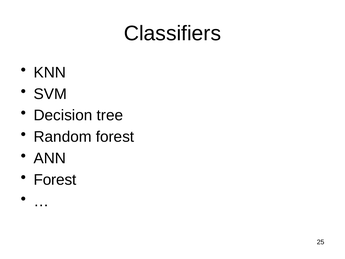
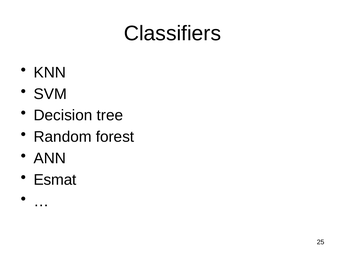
Forest: Forest -> Esmat (55, 180)
